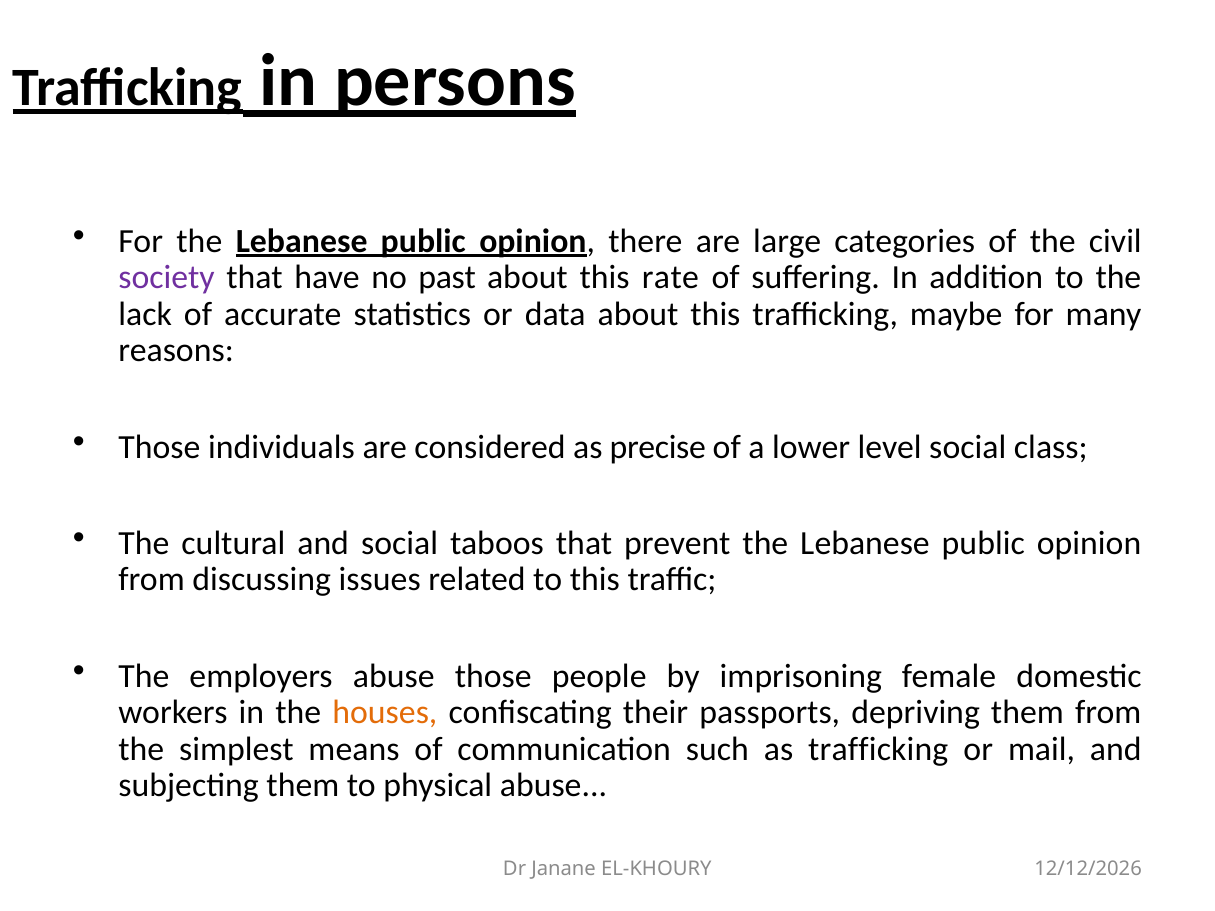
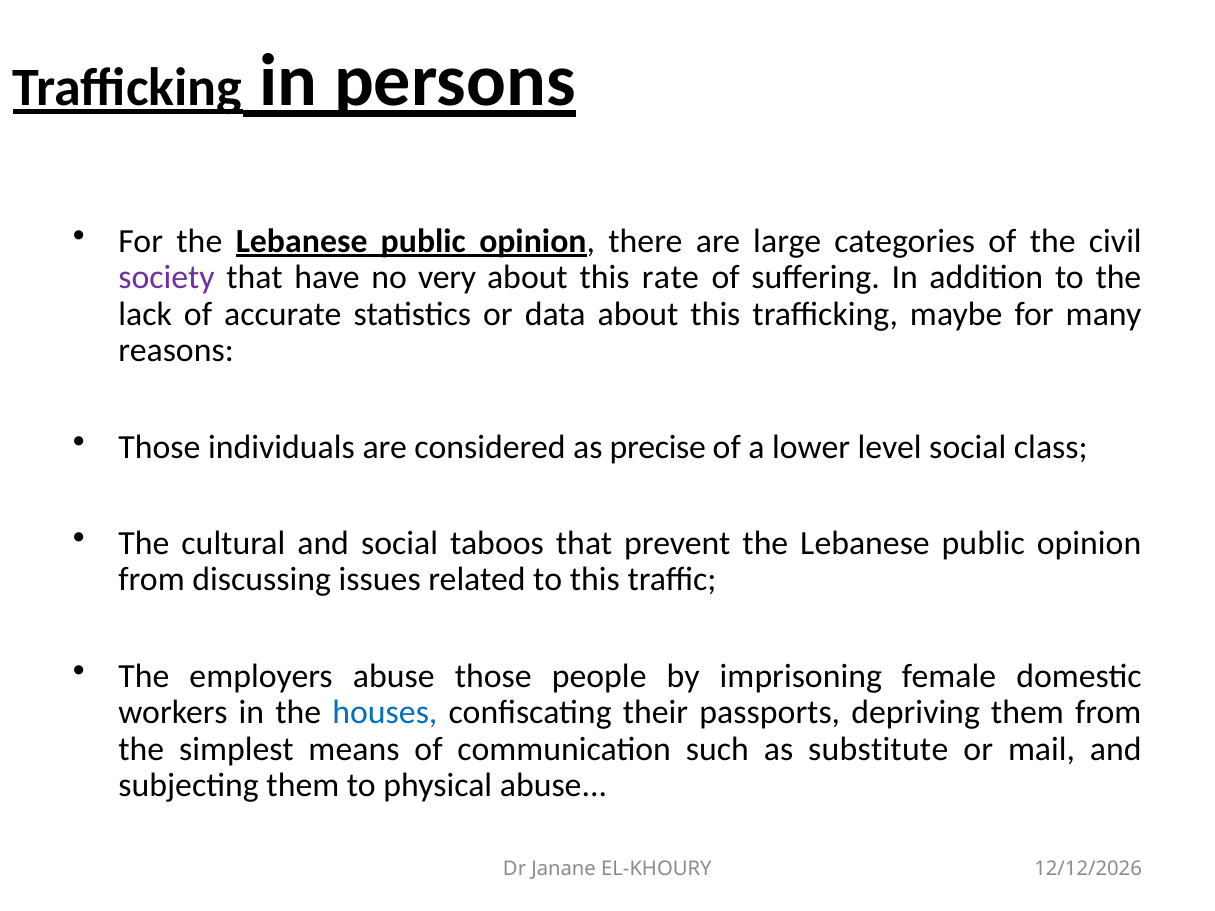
past: past -> very (447, 278)
houses colour: orange -> blue (385, 713)
as trafficking: trafficking -> substitute (878, 749)
